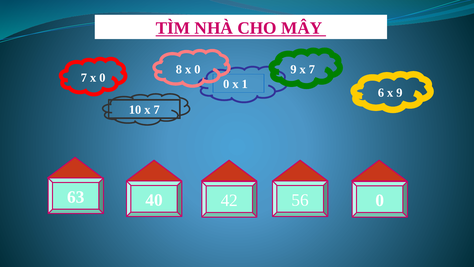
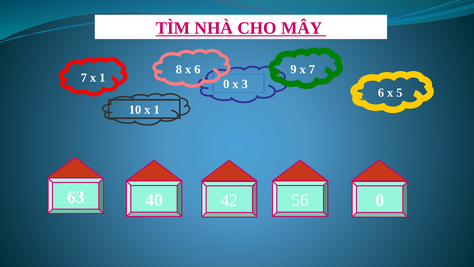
8 x 0: 0 -> 6 (197, 69)
7 x 0: 0 -> 1 (102, 78)
1: 1 -> 3 (245, 84)
x 9: 9 -> 5 (399, 93)
10 x 7: 7 -> 1 (157, 110)
